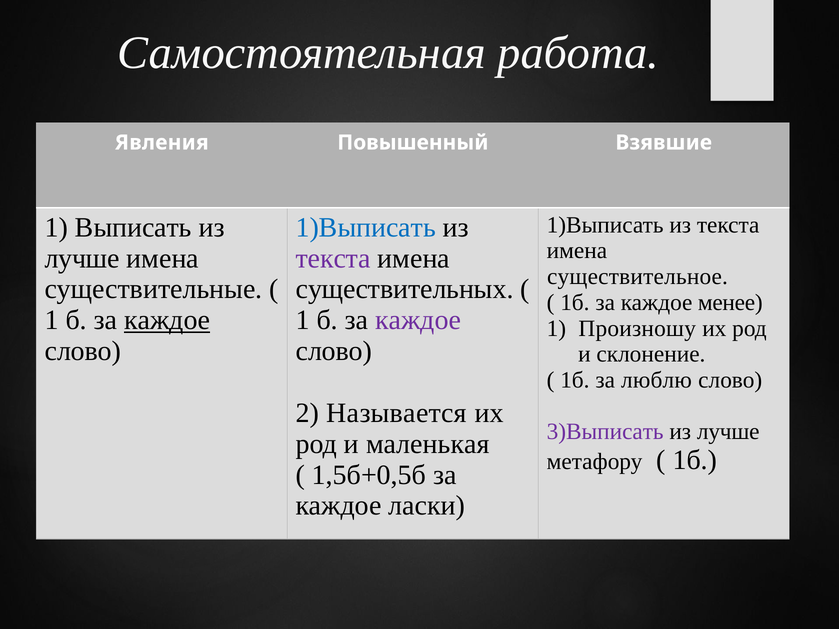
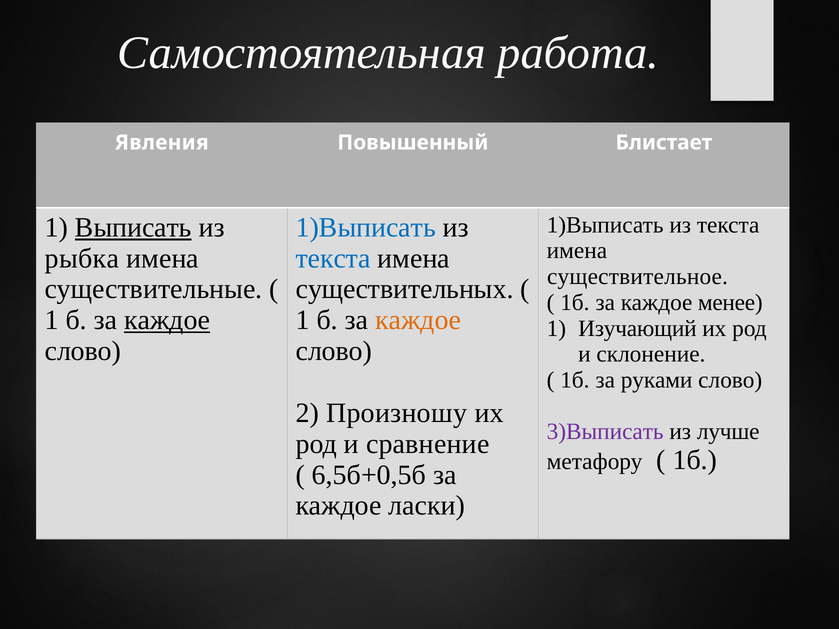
Взявшие: Взявшие -> Блистает (664, 143)
Выписать underline: none -> present (133, 228)
лучше: лучше -> рыбка (82, 258)
текста colour: purple -> blue (333, 258)
каждое colour: purple -> orange (418, 320)
Произношу: Произношу -> Изучающий (637, 328)
люблю: люблю -> руками (657, 380)
Называется: Называется -> Произношу (397, 413)
маленькая: маленькая -> сравнение (428, 444)
1,5б+0,5б: 1,5б+0,5б -> 6,5б+0,5б (369, 475)
